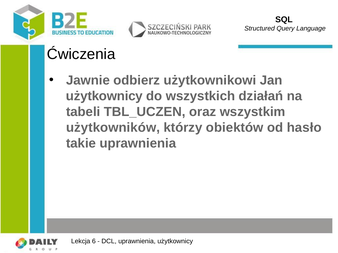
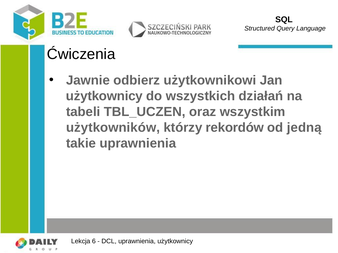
obiektów: obiektów -> rekordów (235, 128)
hasło: hasło -> jedną (304, 128)
